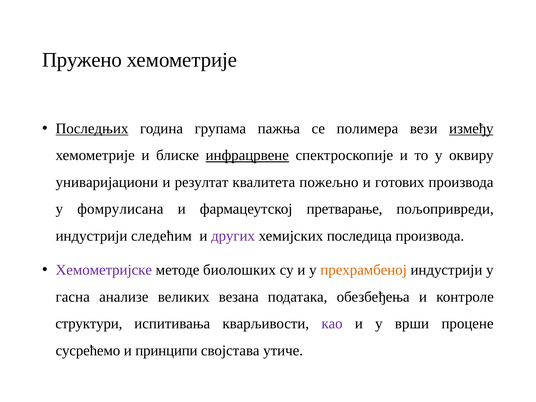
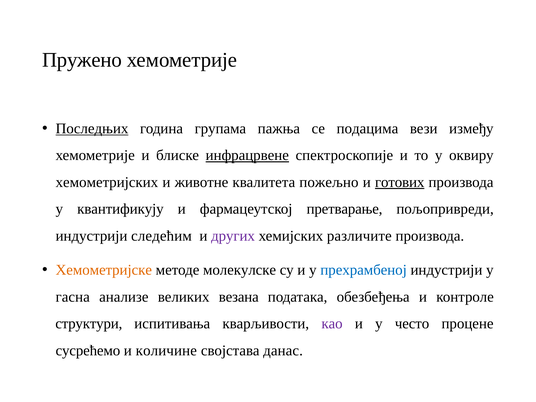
полимера: полимера -> подацима (367, 129)
између underline: present -> none (471, 129)
униваријациони: униваријациони -> хемометријских (107, 182)
резултат: резултат -> животне (202, 182)
готових underline: none -> present (400, 182)
фомрулисана: фомрулисана -> квантификују (120, 209)
последица: последица -> различите (359, 236)
Хемометријске colour: purple -> orange (104, 270)
биолoшких: биолoшких -> молекулске (240, 270)
прехрамбеној colour: orange -> blue (364, 270)
врши: врши -> често (412, 324)
принципи: принципи -> количине (166, 350)
утиче: утиче -> данас (283, 350)
